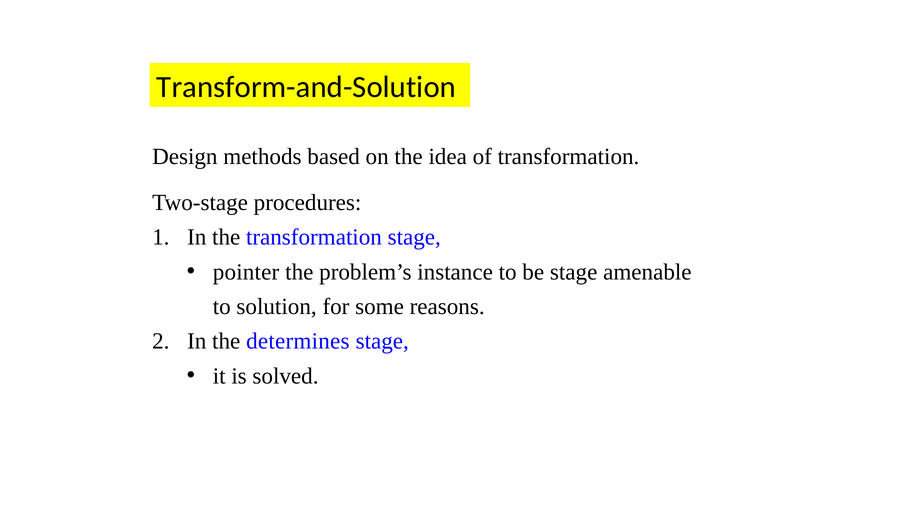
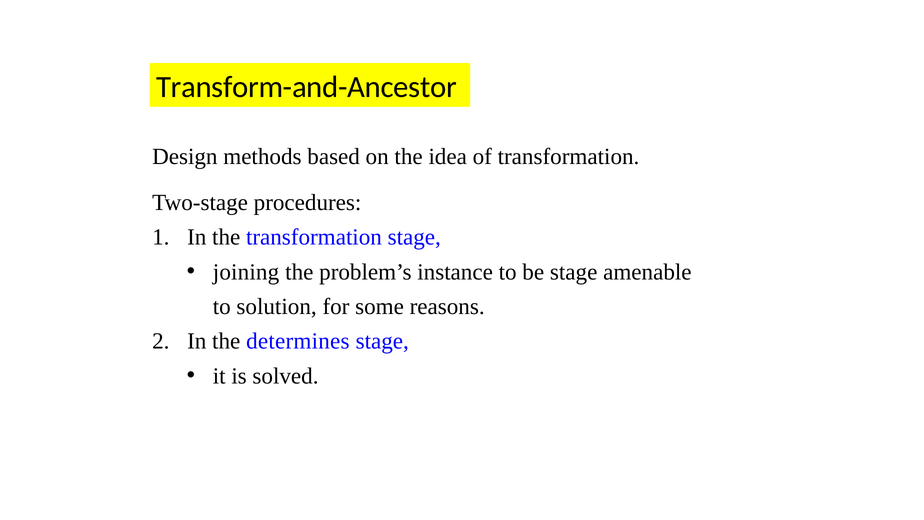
Transform-and-Solution: Transform-and-Solution -> Transform-and-Ancestor (306, 87)
pointer: pointer -> joining (246, 272)
